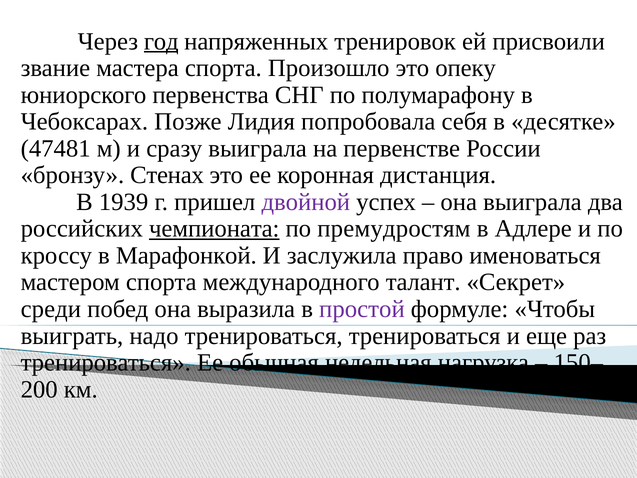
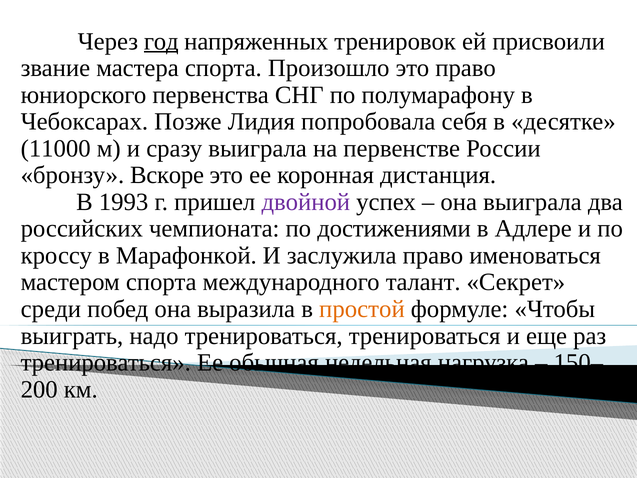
это опеку: опеку -> право (466, 68)
47481: 47481 -> 11000 (56, 148)
Стенах: Стенах -> Вскоре (167, 175)
1939: 1939 -> 1993 (124, 202)
чемпионата underline: present -> none (214, 229)
премудростям: премудростям -> достижениями (394, 229)
простой colour: purple -> orange (362, 309)
